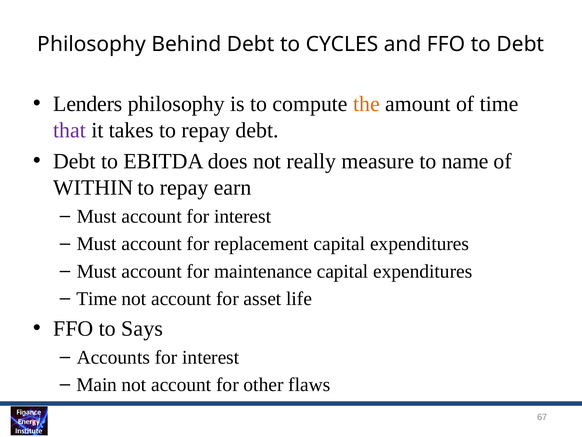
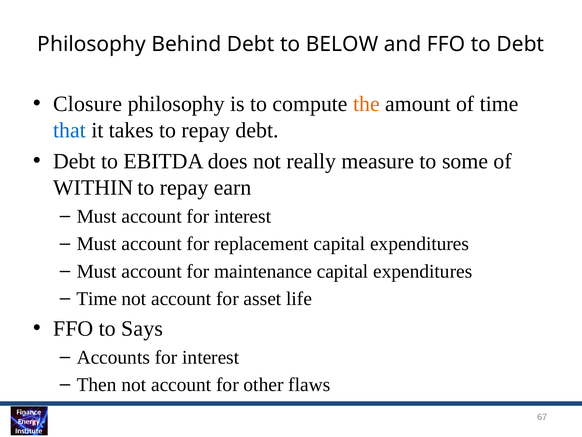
CYCLES: CYCLES -> BELOW (342, 44)
Lenders: Lenders -> Closure (88, 104)
that colour: purple -> blue (70, 130)
name: name -> some (465, 161)
Main: Main -> Then (97, 384)
